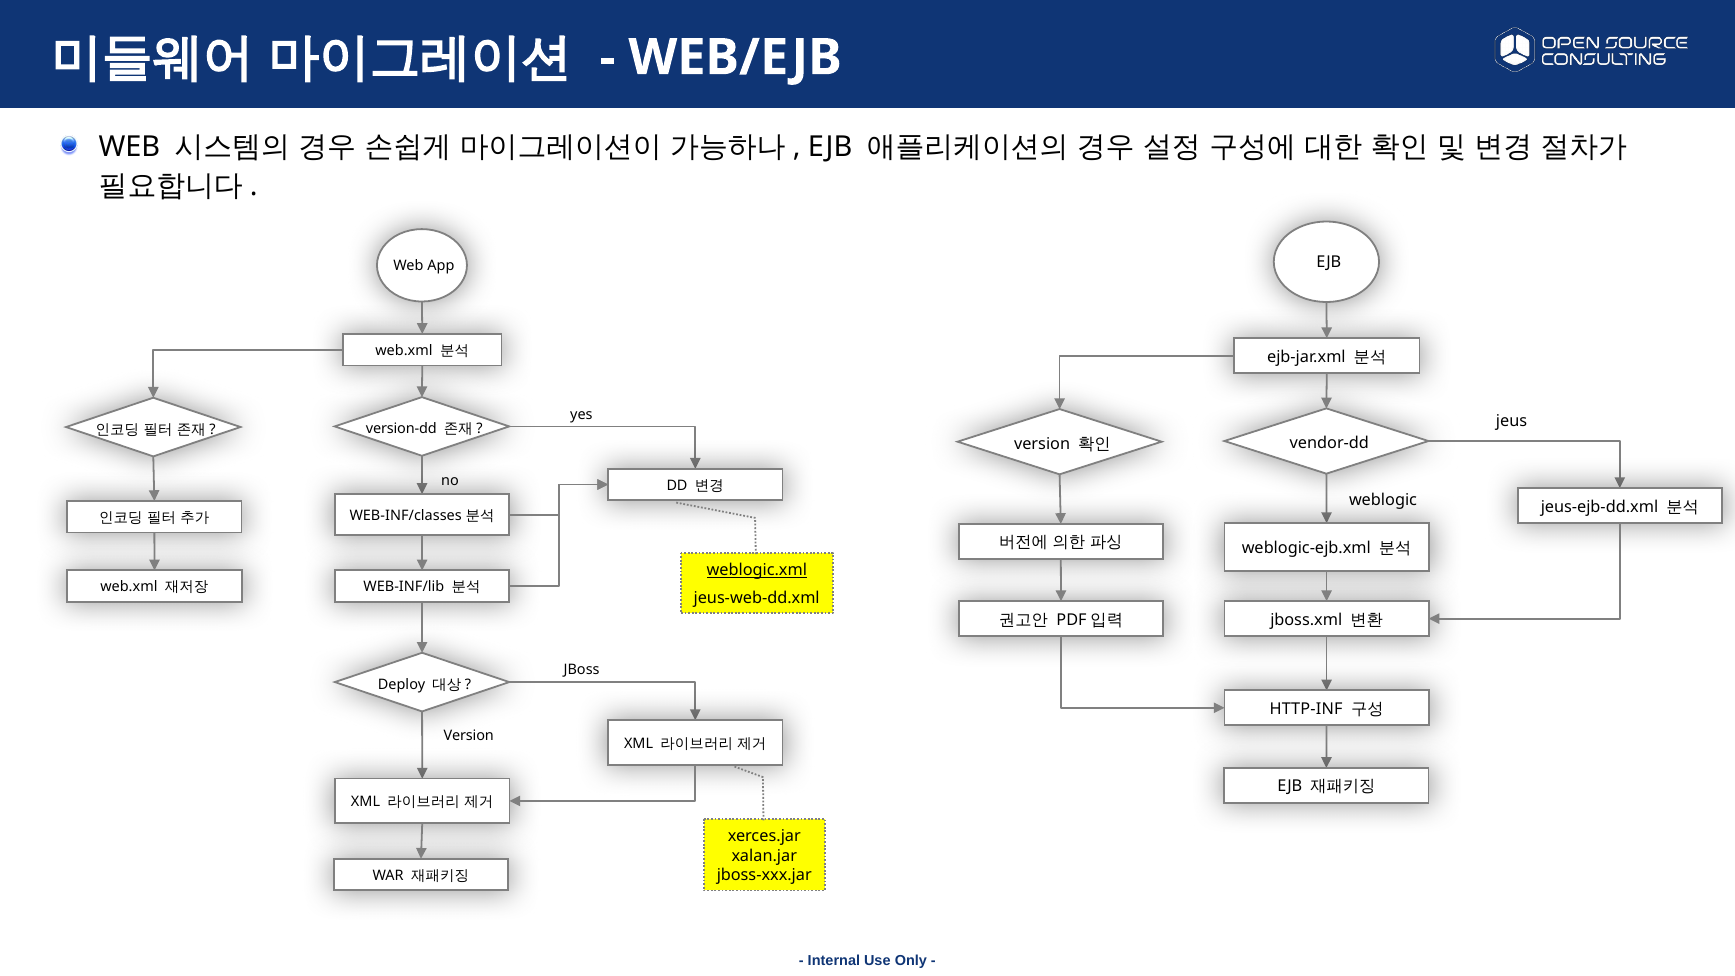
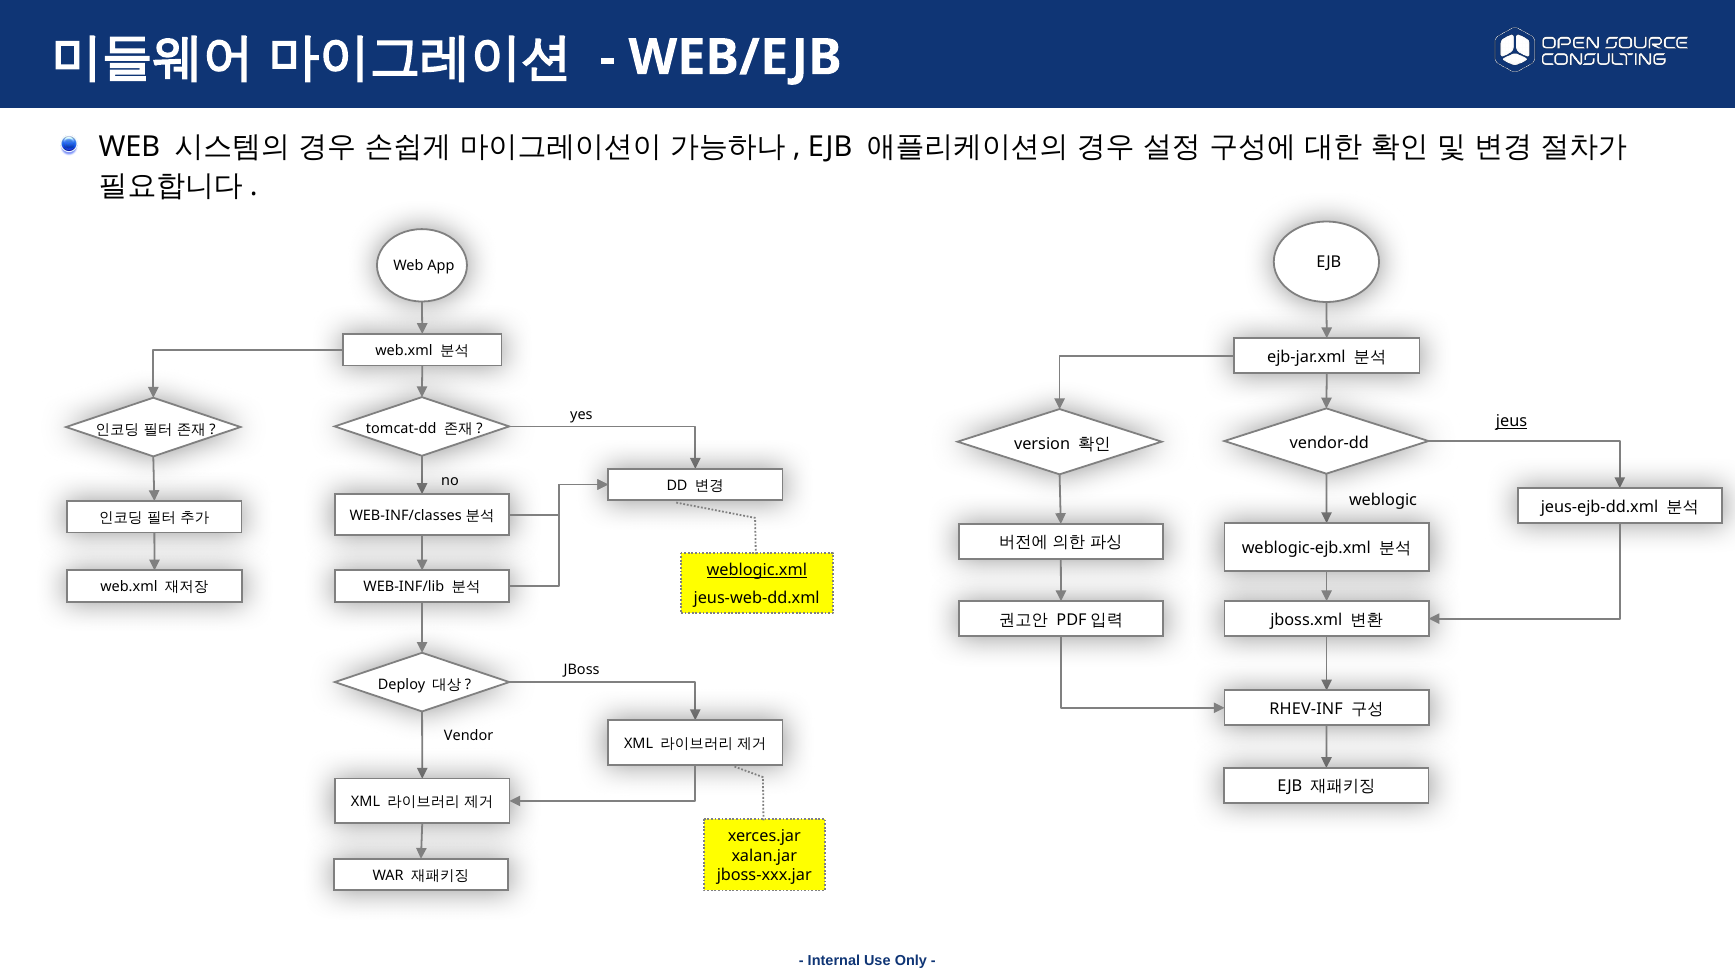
jeus underline: none -> present (1512, 421)
version-dd: version-dd -> tomcat-dd (401, 429)
HTTP-INF: HTTP-INF -> RHEV-INF (1306, 709)
Version: Version -> Vendor (469, 736)
